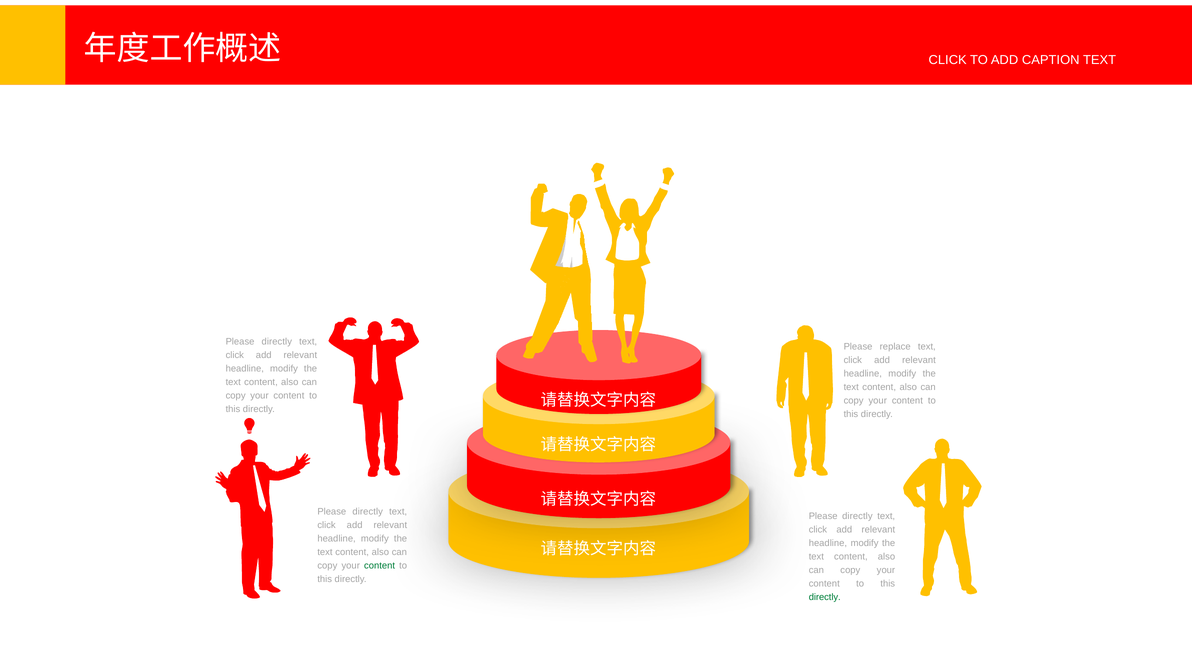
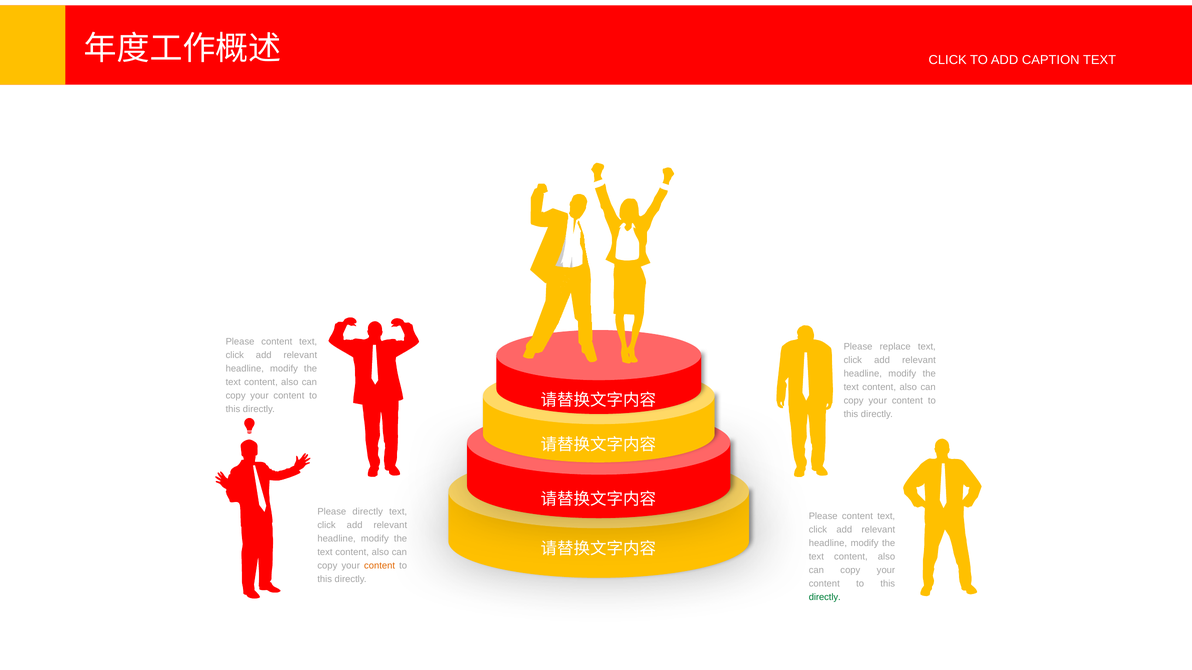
directly: directly -> content (277, 342)
directly: directly -> content (857, 516)
content colour: green -> orange (380, 566)
